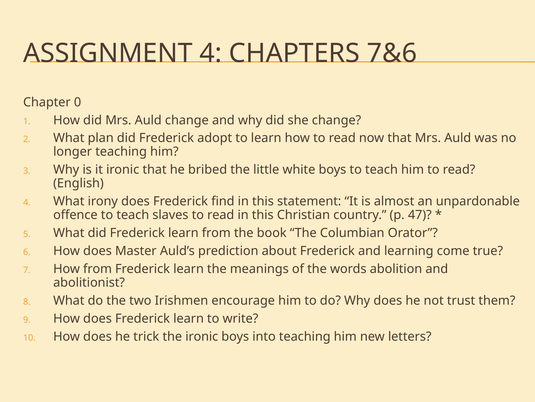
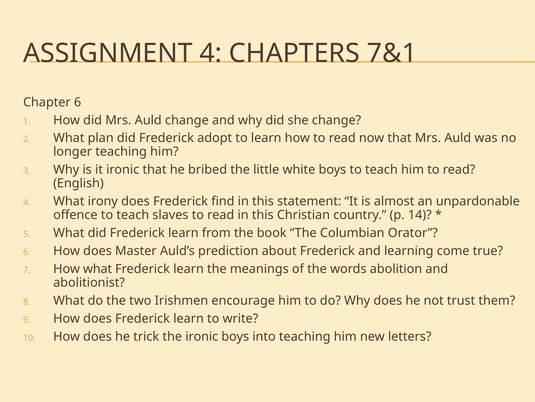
7&6: 7&6 -> 7&1 (392, 53)
Chapter 0: 0 -> 6 (78, 102)
47: 47 -> 14 (420, 215)
How from: from -> what (98, 268)
